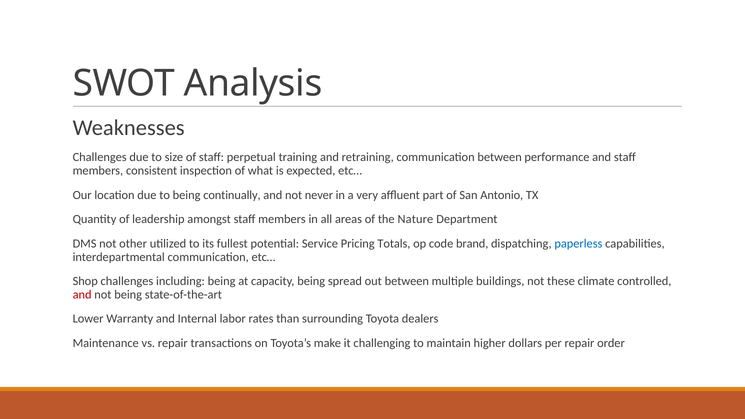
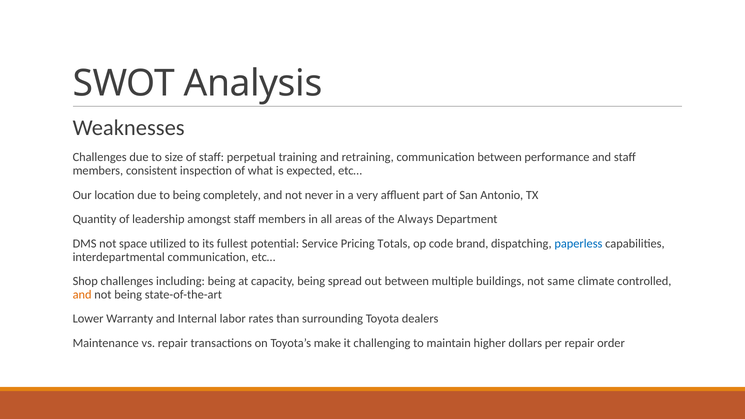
continually: continually -> completely (232, 195)
Nature: Nature -> Always (415, 219)
other: other -> space (133, 244)
these: these -> same (561, 281)
and colour: red -> orange (82, 295)
